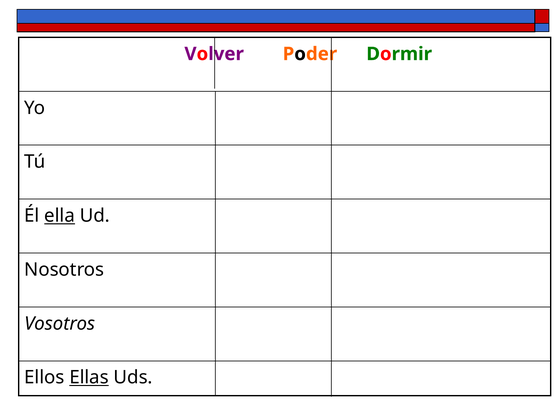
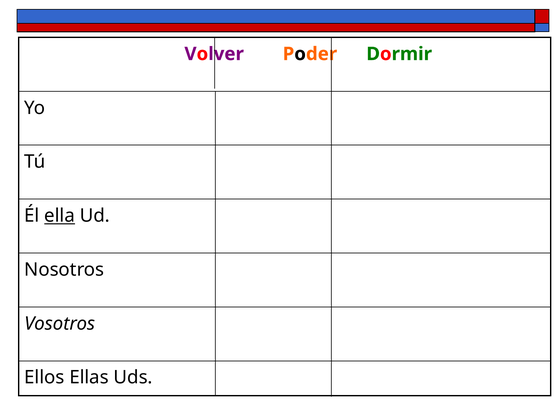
Ellas underline: present -> none (89, 378)
